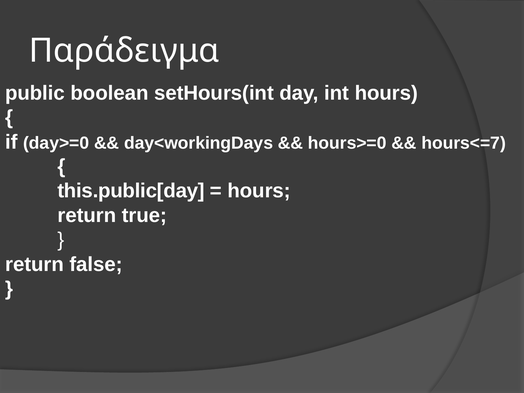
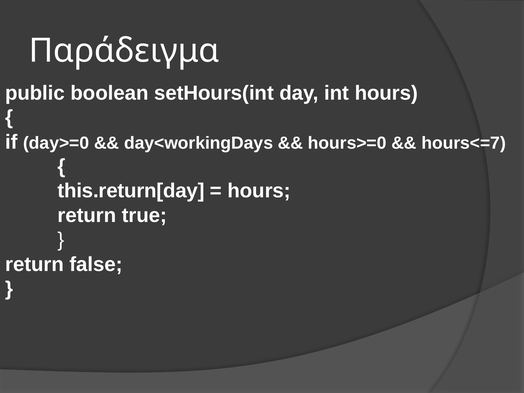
this.public[day: this.public[day -> this.return[day (131, 191)
